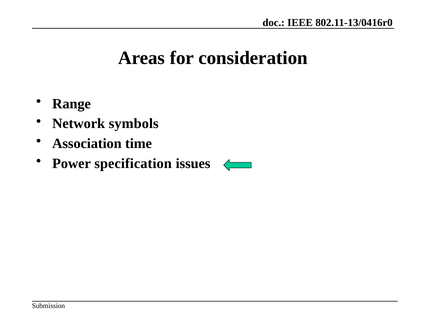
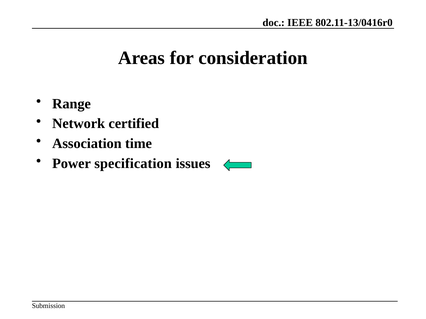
symbols: symbols -> certified (134, 124)
